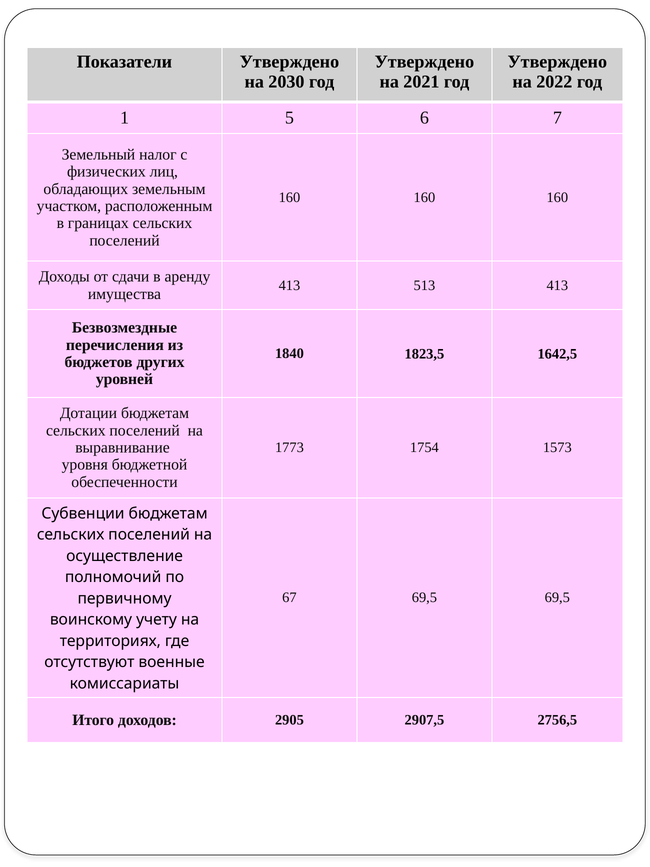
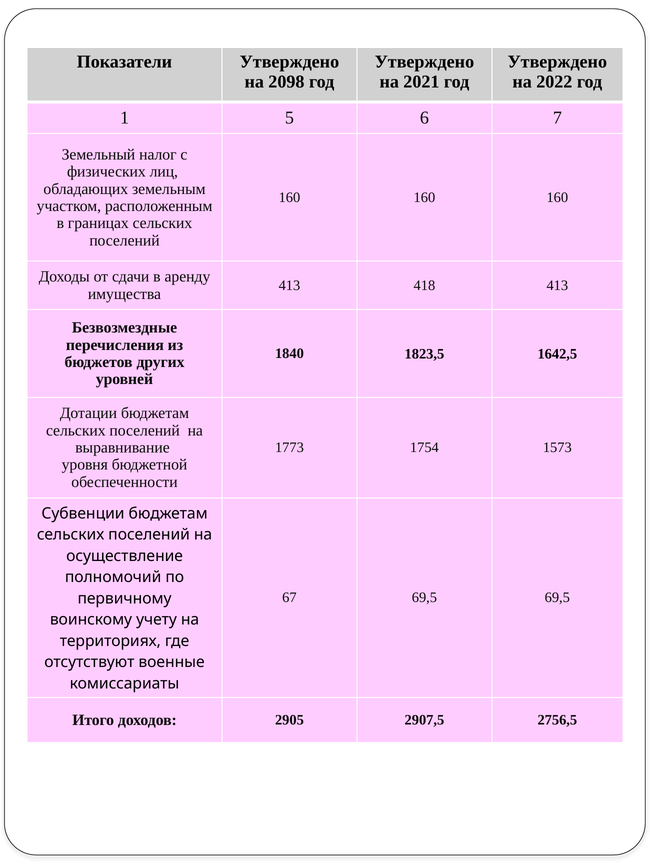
2030: 2030 -> 2098 (286, 82)
513: 513 -> 418 (424, 285)
